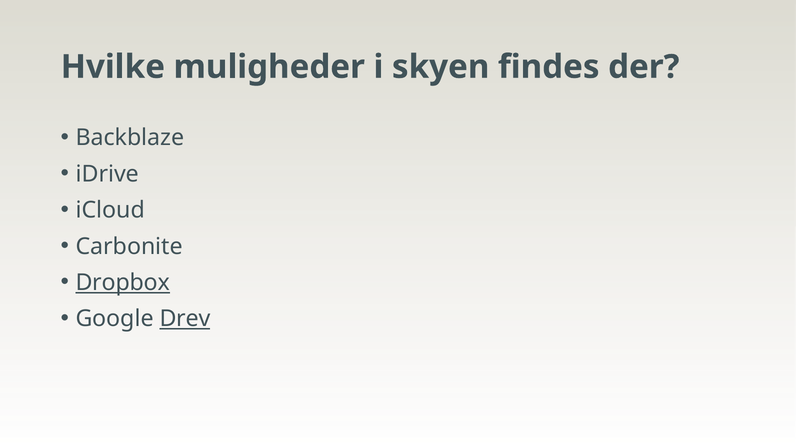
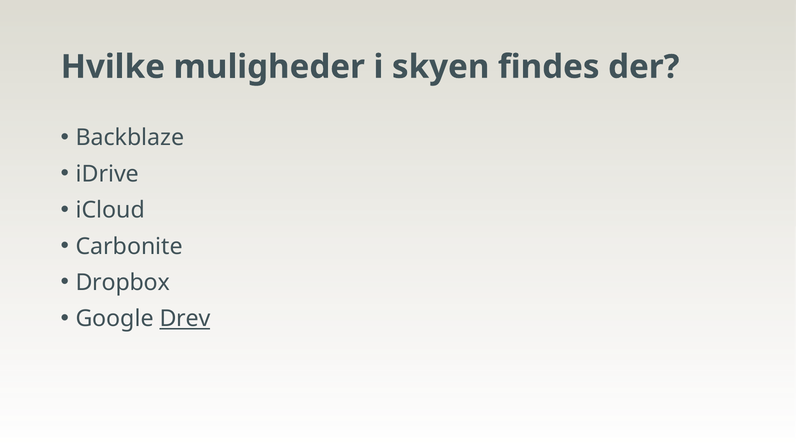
Dropbox underline: present -> none (123, 282)
